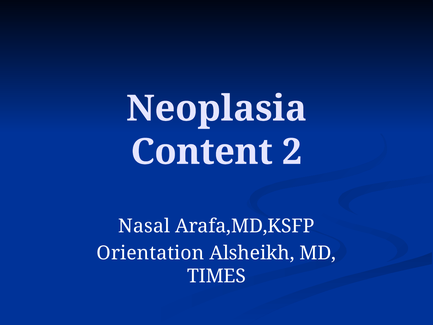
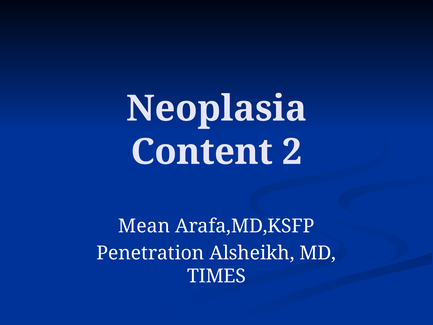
Nasal: Nasal -> Mean (144, 226)
Orientation: Orientation -> Penetration (151, 253)
